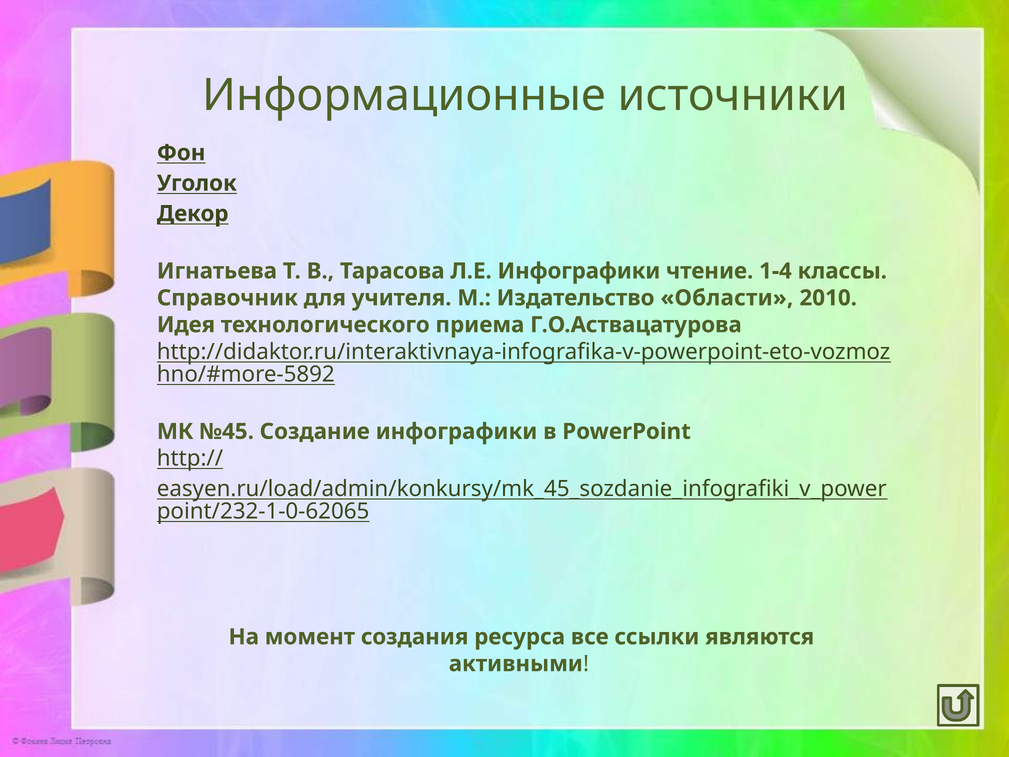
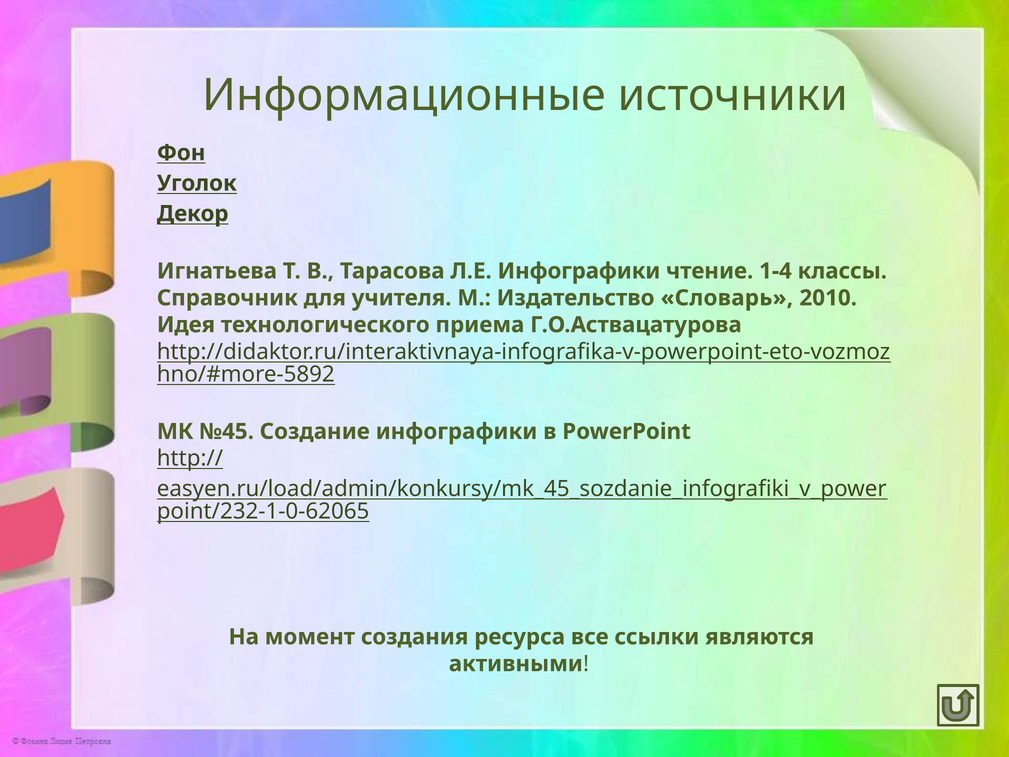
Области: Области -> Словарь (727, 298)
